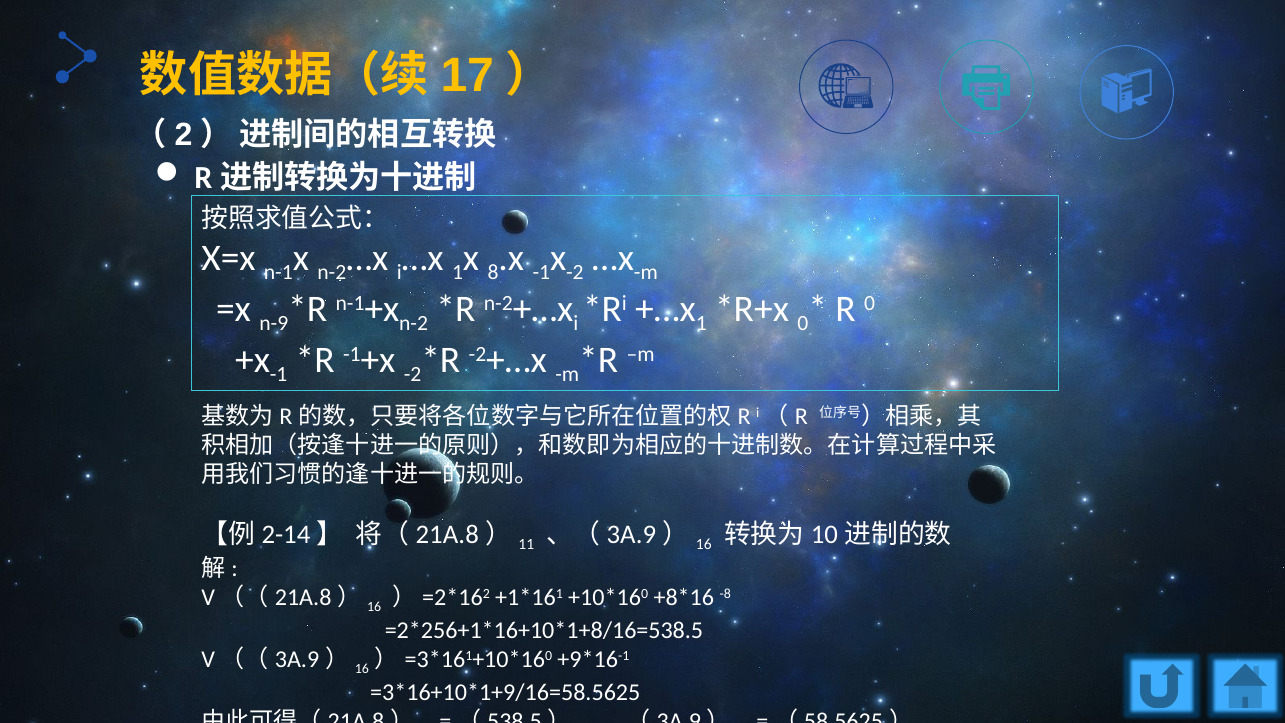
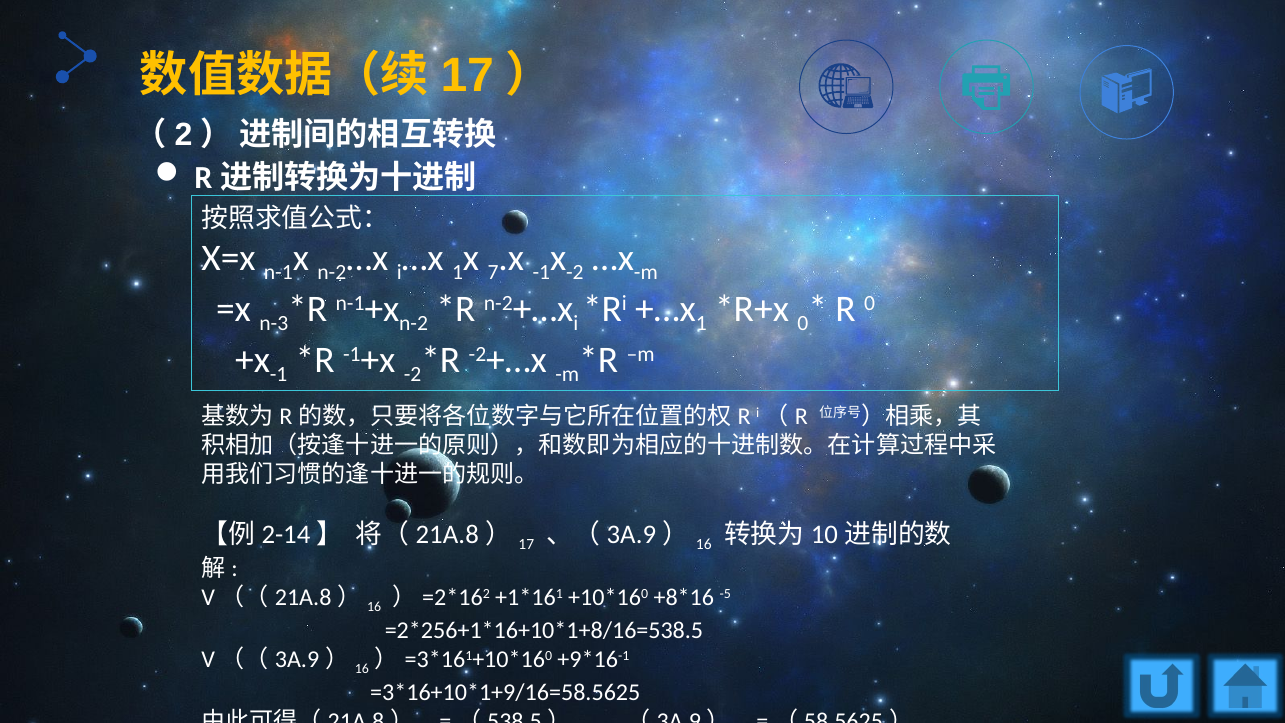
8: 8 -> 7 (493, 272)
n-9: n-9 -> n-3 (274, 324)
11: 11 -> 17 (526, 544)
-8: -8 -> -5 (725, 594)
